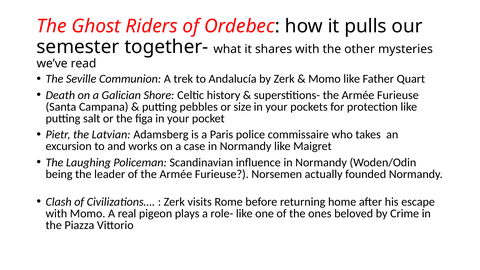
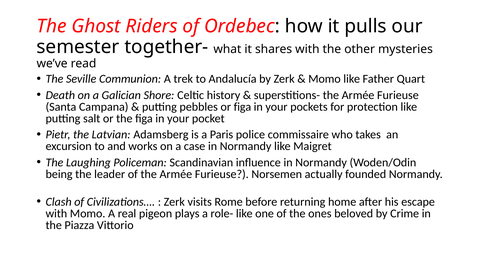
or size: size -> figa (242, 107)
